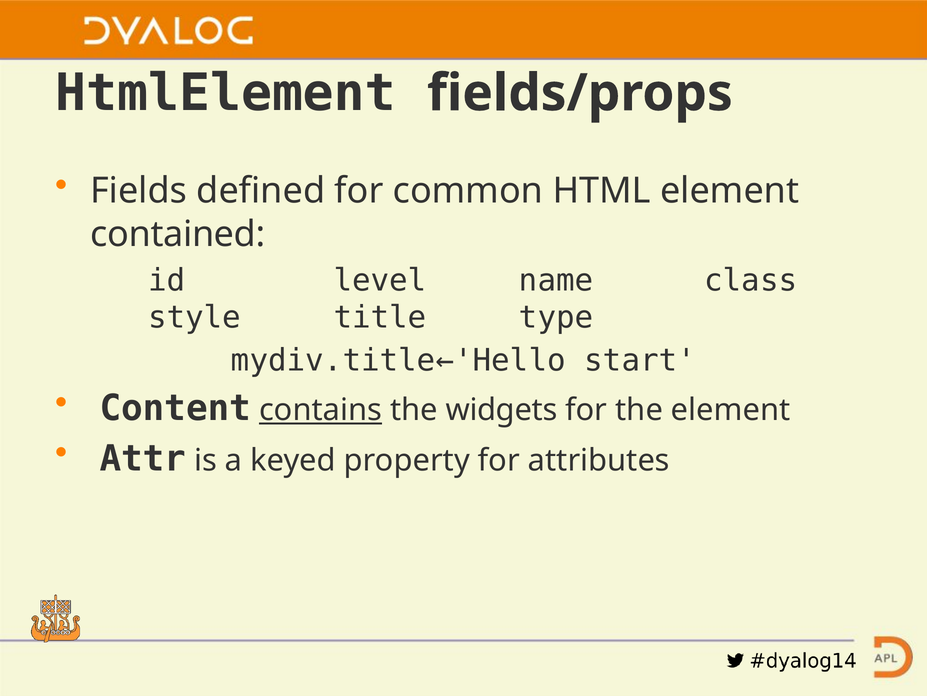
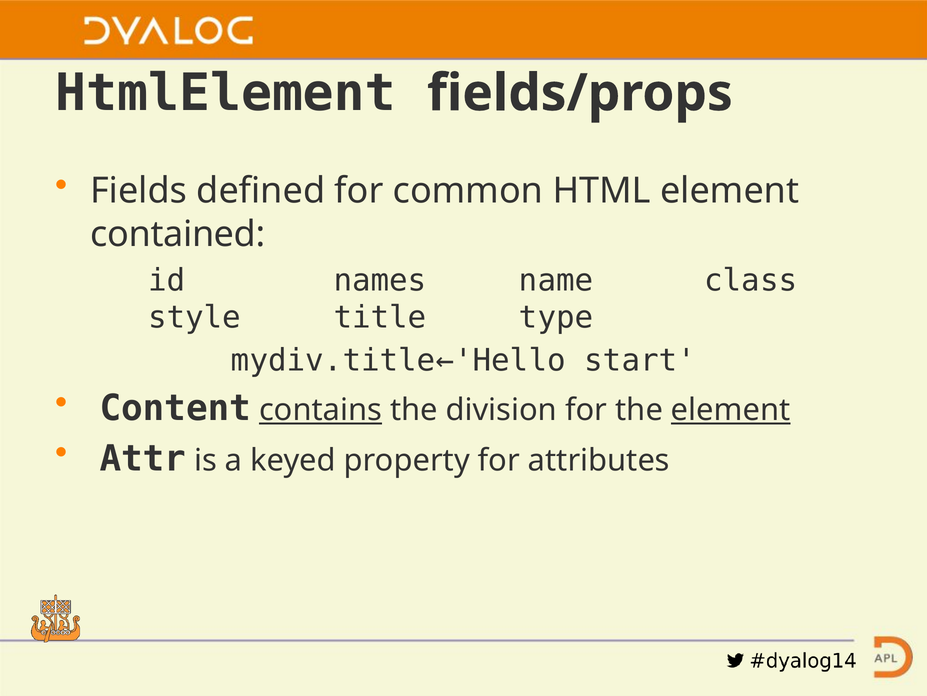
level: level -> names (380, 280)
widgets: widgets -> division (501, 410)
element underline: none -> present (731, 410)
